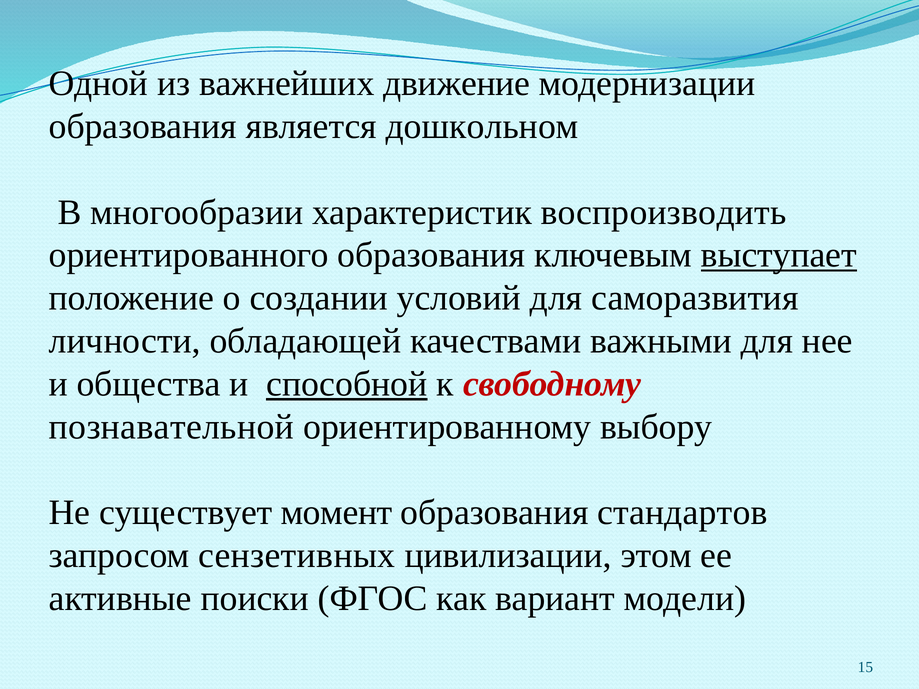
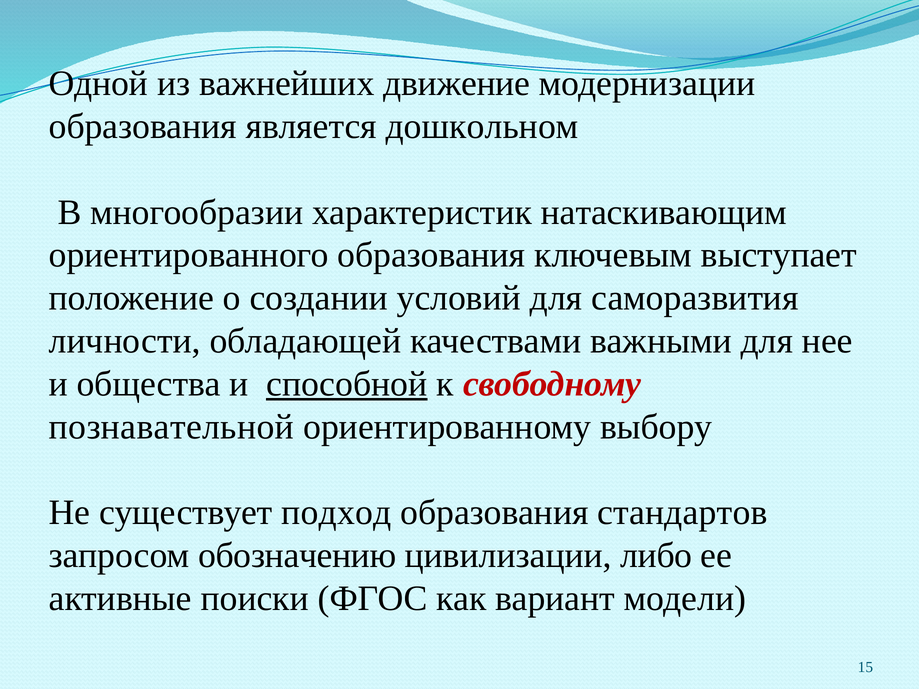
воспроизводить: воспроизводить -> натаскивающим (664, 212)
выступает underline: present -> none (779, 255)
момент: момент -> подход (336, 513)
сензетивных: сензетивных -> обозначению (297, 556)
этом: этом -> либо (656, 556)
